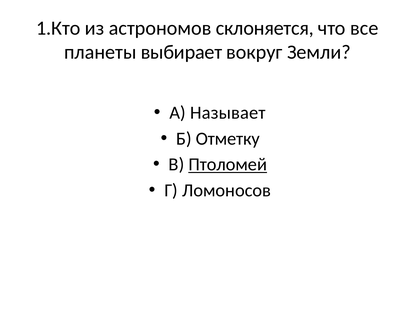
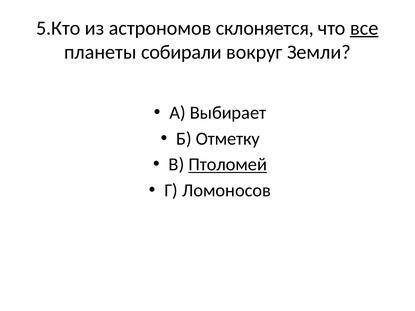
1.Кто: 1.Кто -> 5.Кто (58, 28)
все underline: none -> present (364, 28)
выбирает: выбирает -> собирали (181, 52)
Называет: Называет -> Выбирает (228, 113)
